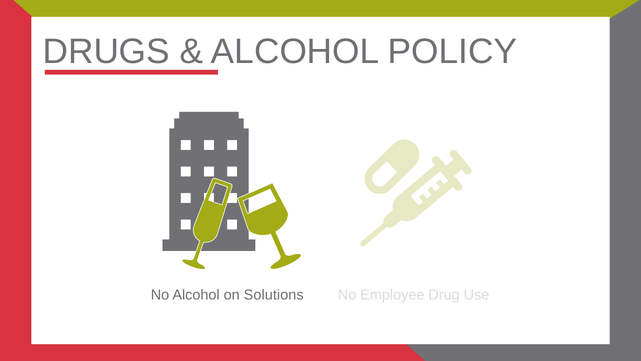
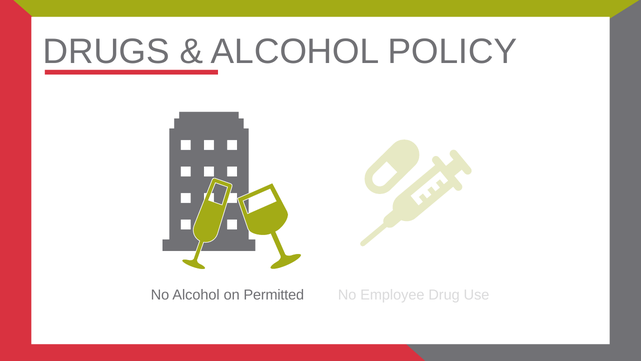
Solutions: Solutions -> Permitted (274, 295)
